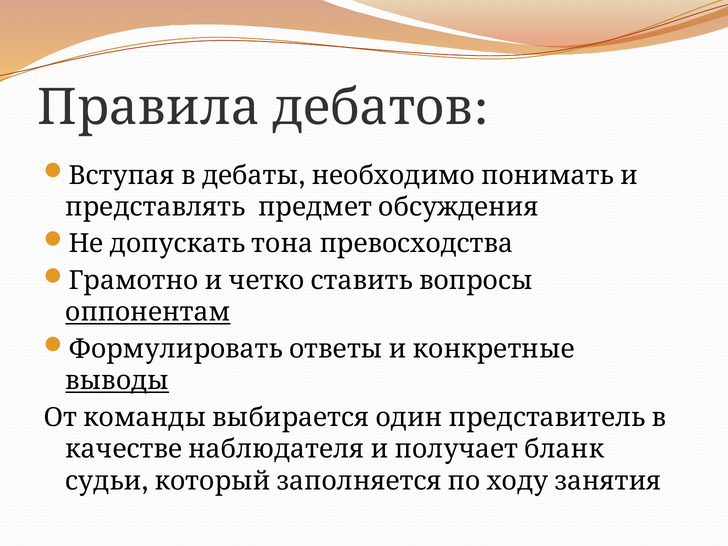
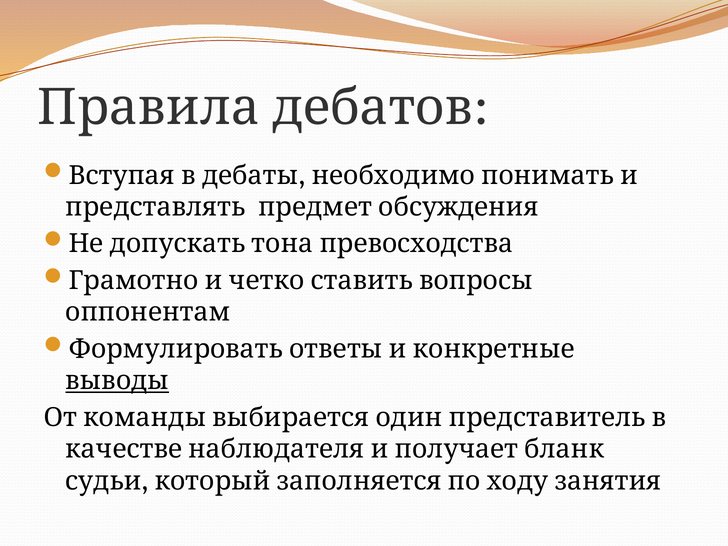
оппонентам underline: present -> none (148, 312)
